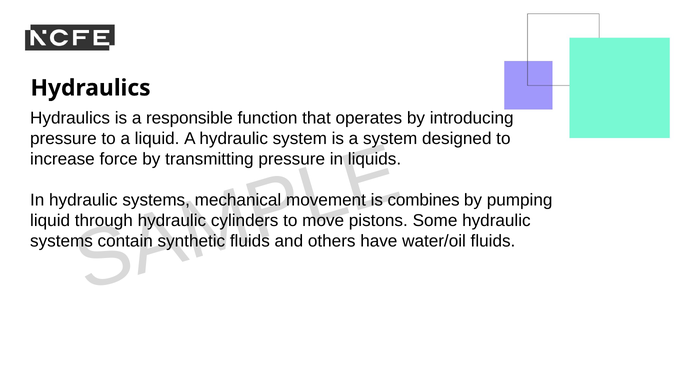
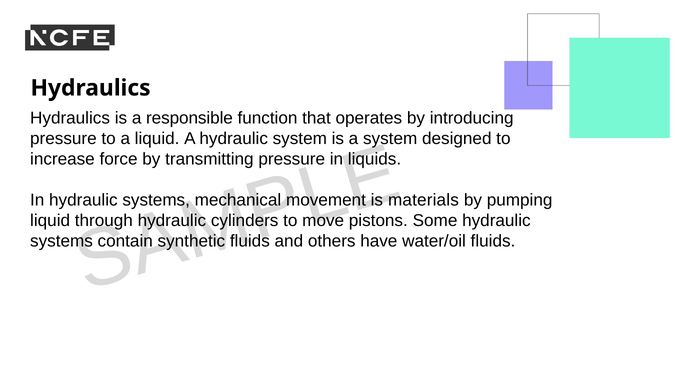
combines: combines -> materials (423, 200)
